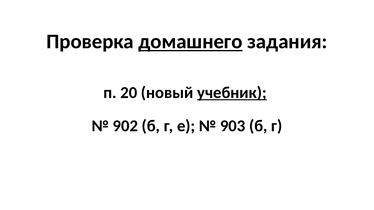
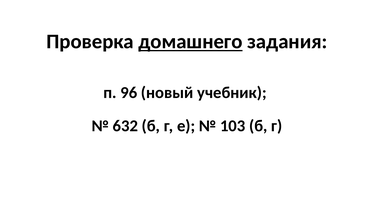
20: 20 -> 96 (129, 93)
учебник underline: present -> none (232, 93)
902: 902 -> 632 (125, 126)
903: 903 -> 103 (233, 126)
